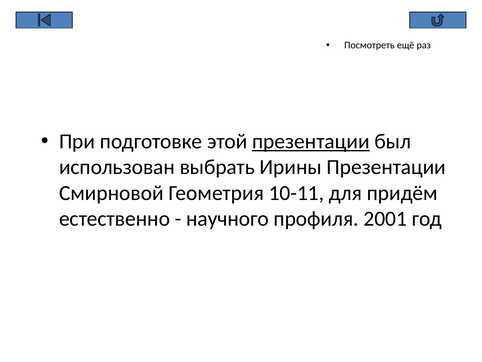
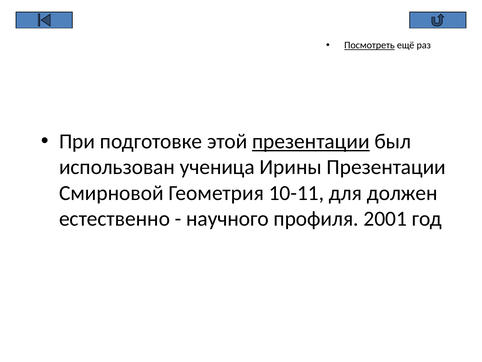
Посмотреть underline: none -> present (369, 45)
выбрать: выбрать -> ученица (217, 167)
придём: придём -> должен (402, 193)
